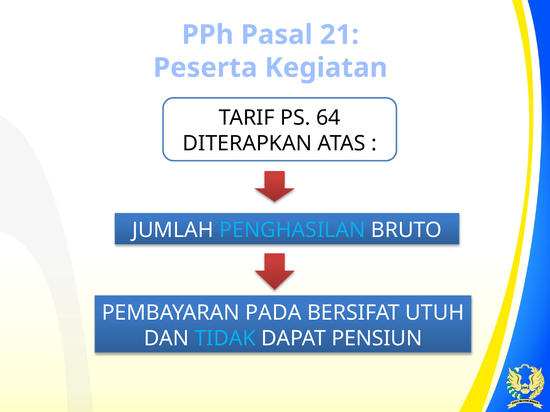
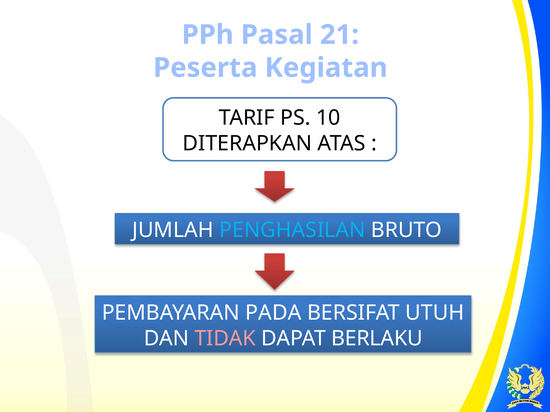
64: 64 -> 10 (328, 118)
TIDAK colour: light blue -> pink (225, 339)
PENSIUN: PENSIUN -> BERLAKU (377, 339)
